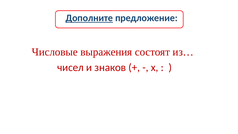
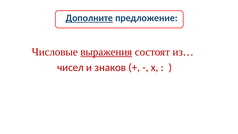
выражения underline: none -> present (106, 52)
